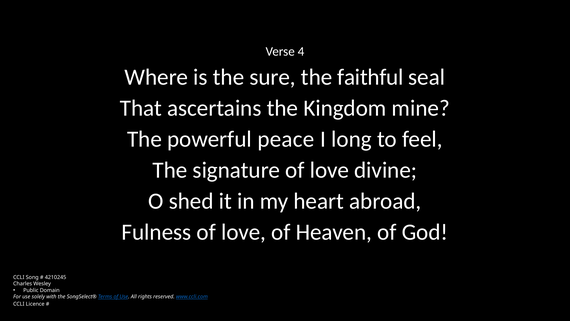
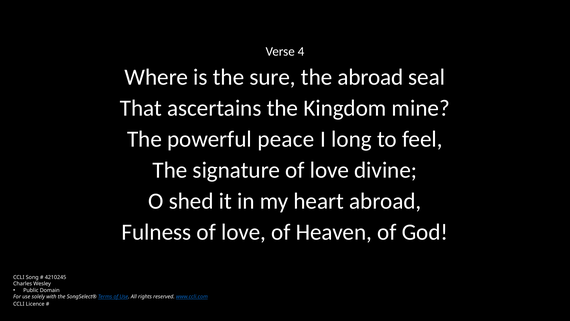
the faithful: faithful -> abroad (370, 77)
